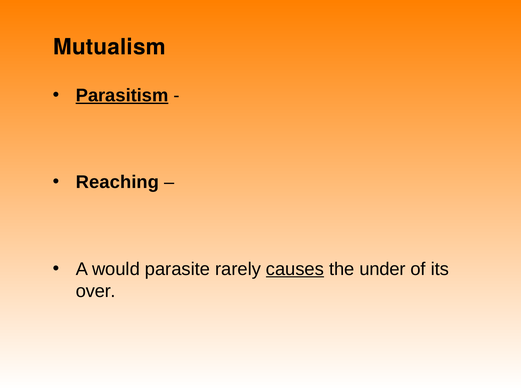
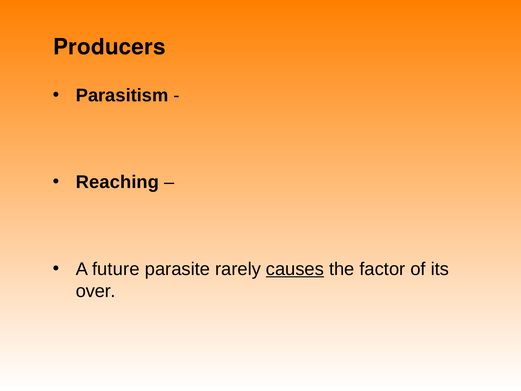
Mutualism: Mutualism -> Producers (109, 47)
Parasitism underline: present -> none (122, 95)
would: would -> future (116, 269)
under: under -> factor (382, 269)
